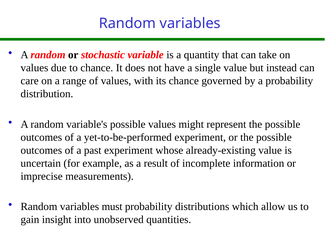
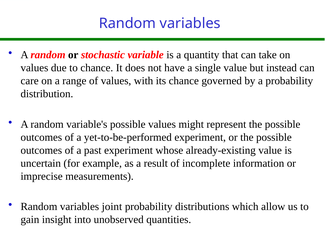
must: must -> joint (112, 206)
